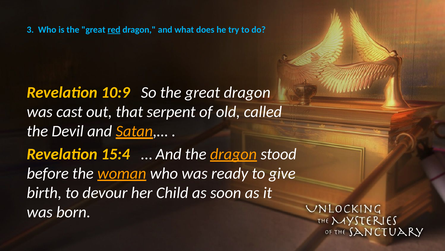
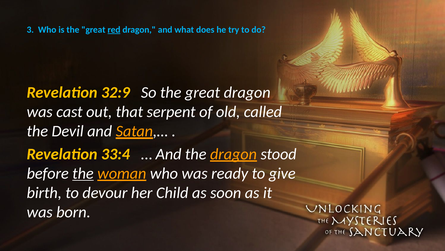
10:9: 10:9 -> 32:9 (116, 92)
15:4: 15:4 -> 33:4 (116, 154)
the underline: none -> present (83, 173)
